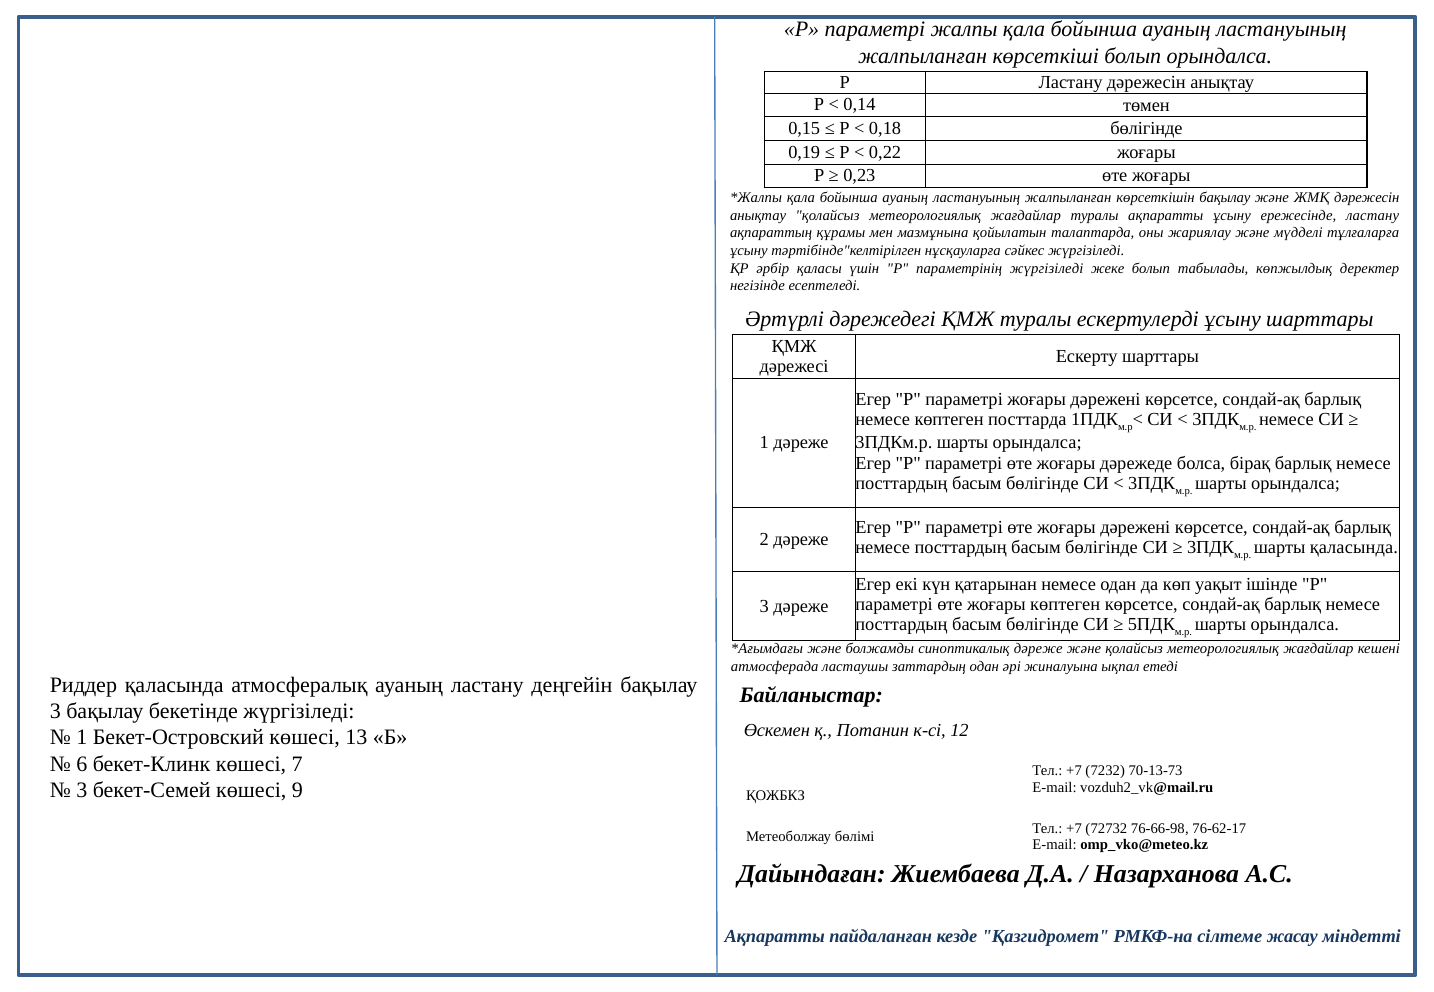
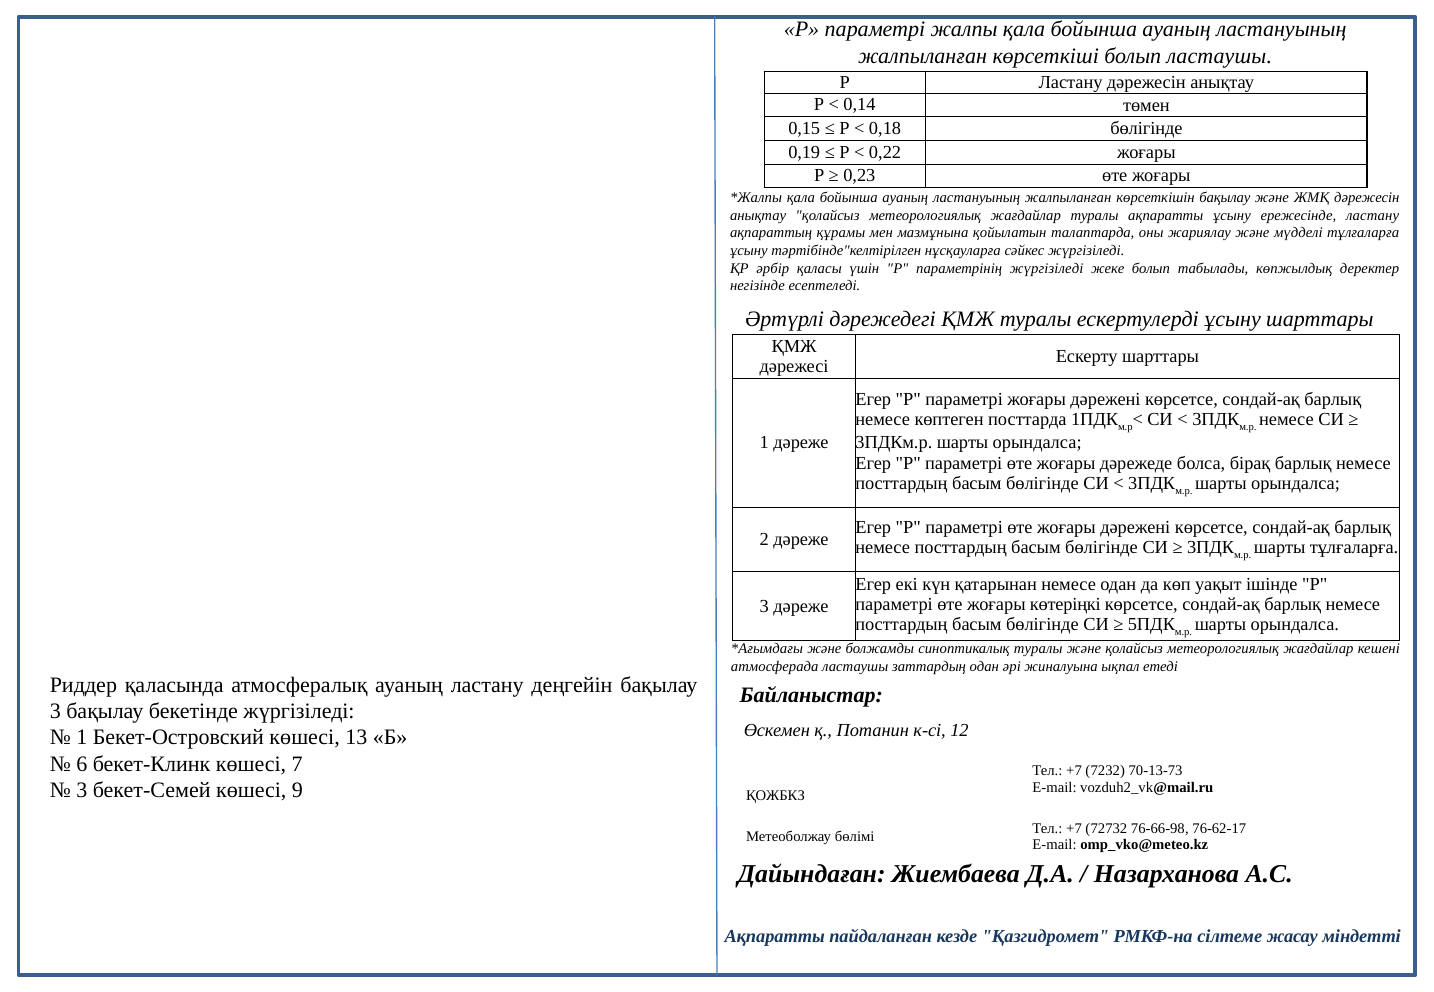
болып орындалса: орындалса -> ластаушы (1219, 56)
шарты қаласында: қаласында -> тұлғаларға (1354, 548)
жоғары көптеген: көптеген -> көтеріңкі (1065, 605)
синоптикалық дәреже: дәреже -> туралы (1038, 650)
